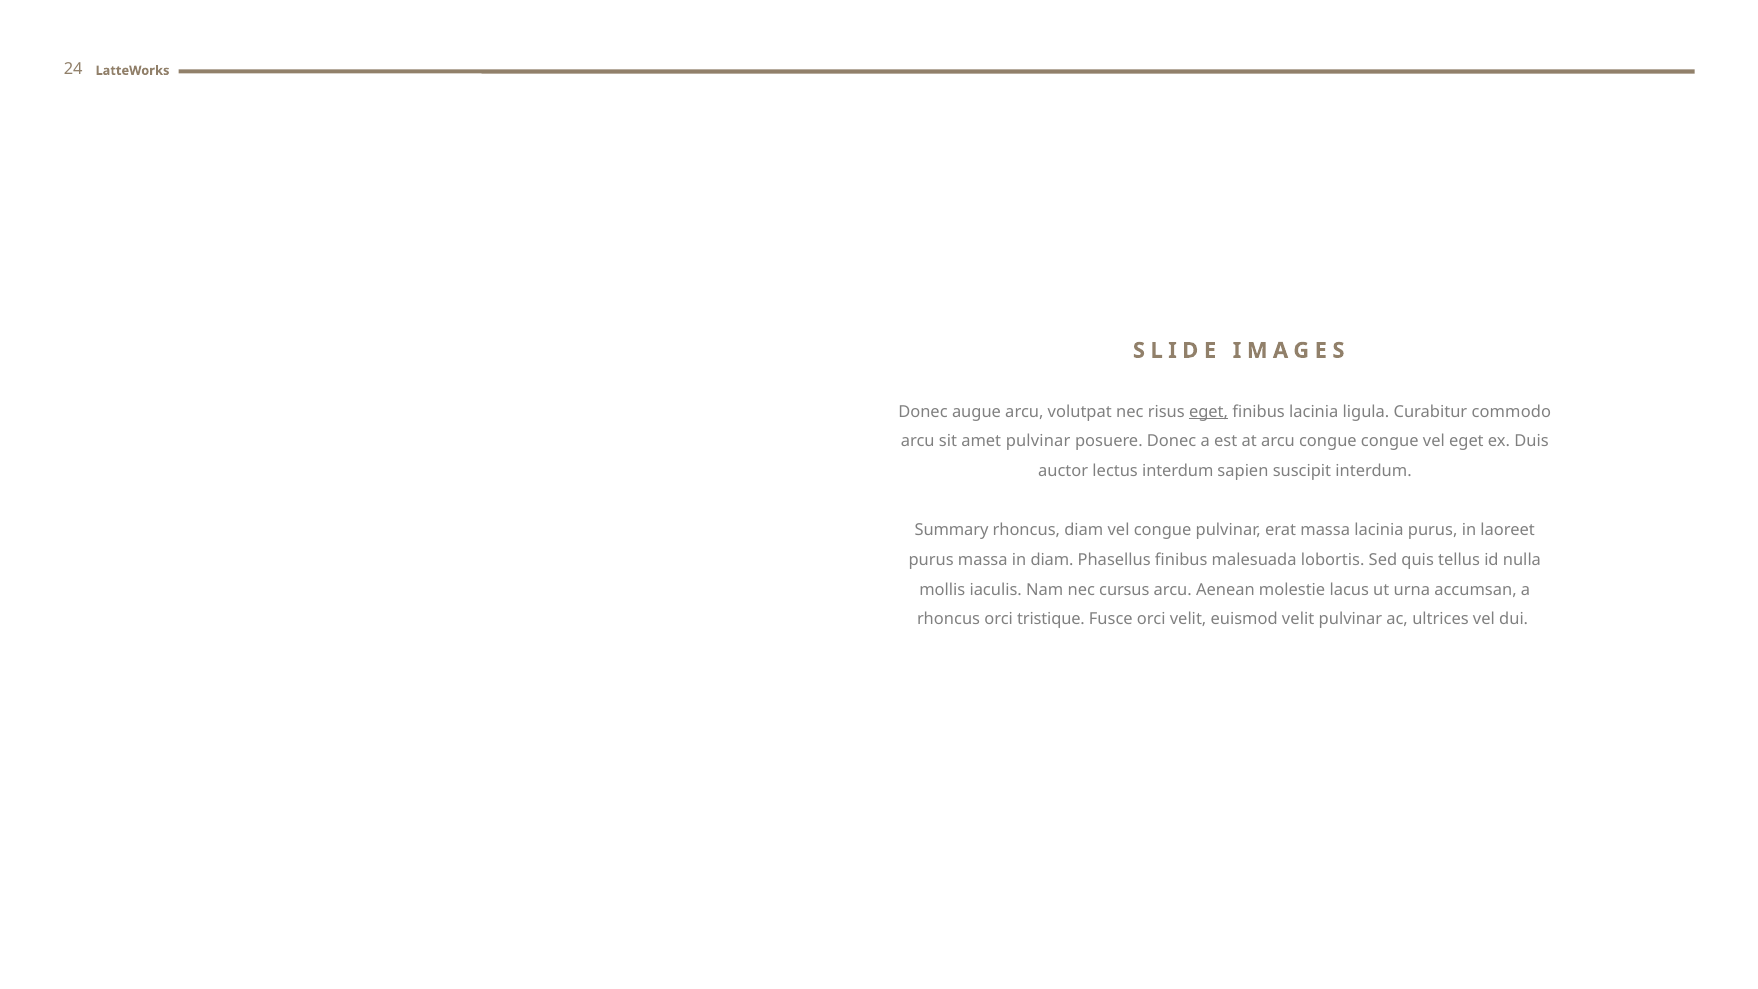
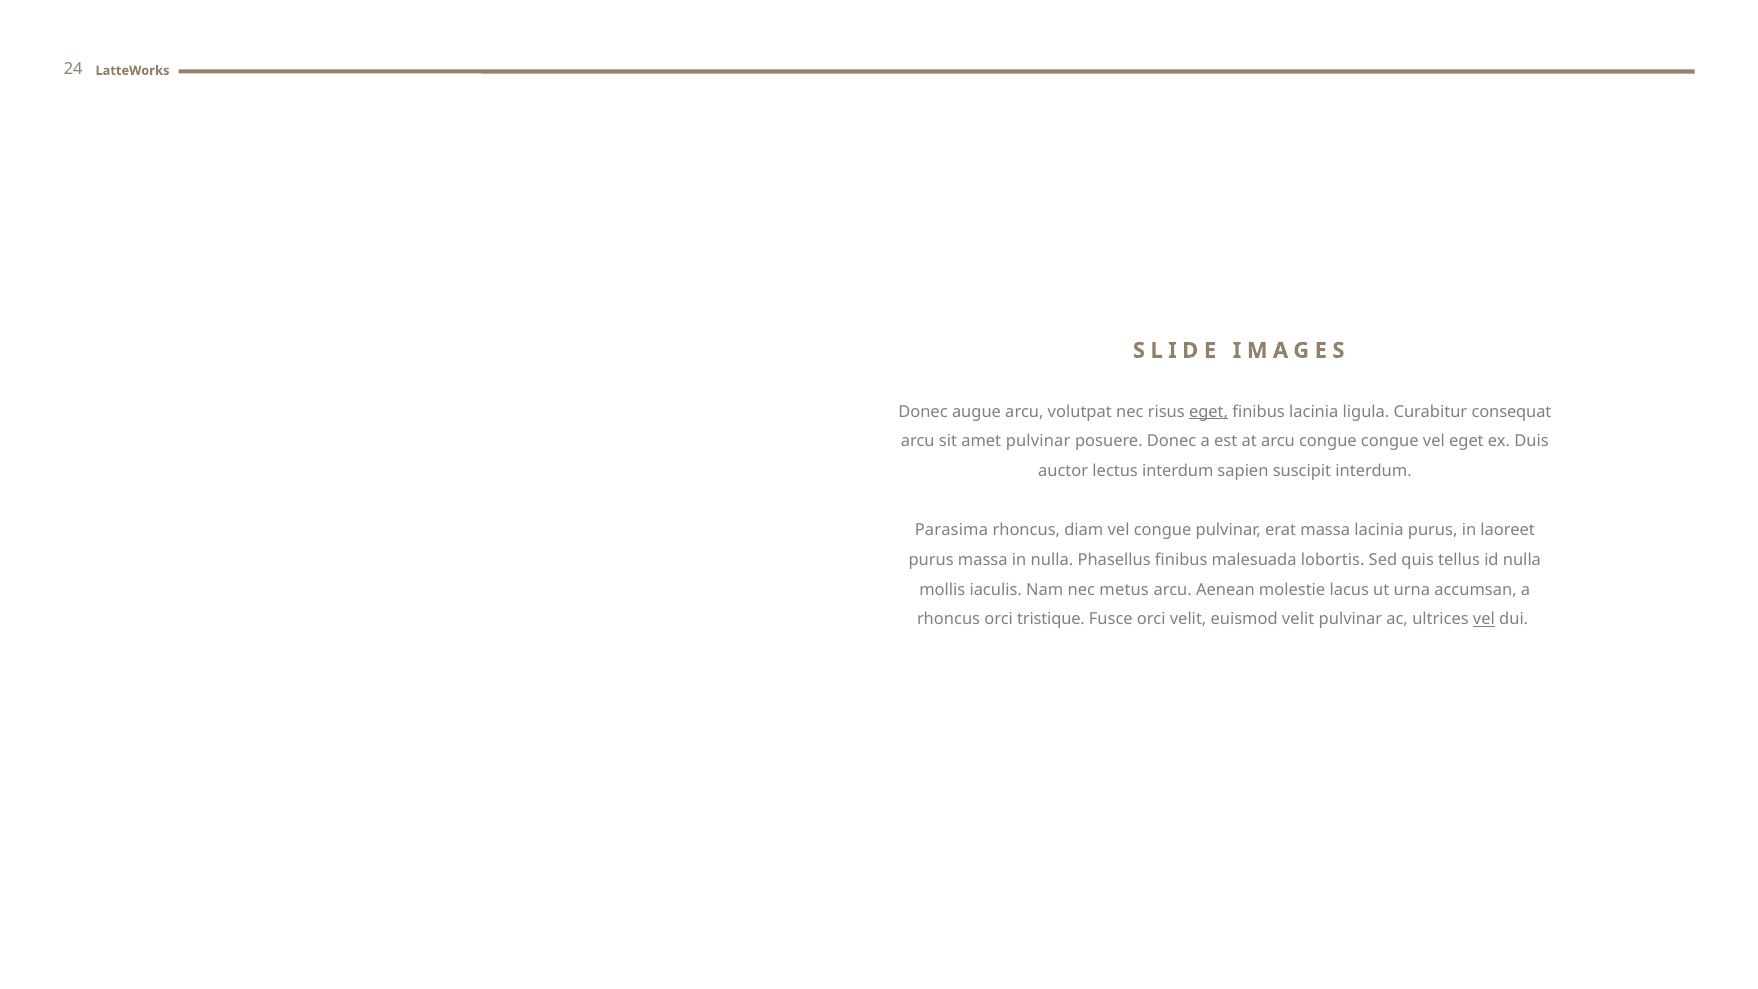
commodo: commodo -> consequat (1511, 412)
Summary: Summary -> Parasima (951, 530)
in diam: diam -> nulla (1052, 560)
cursus: cursus -> metus (1124, 590)
vel underline: none -> present (1484, 619)
